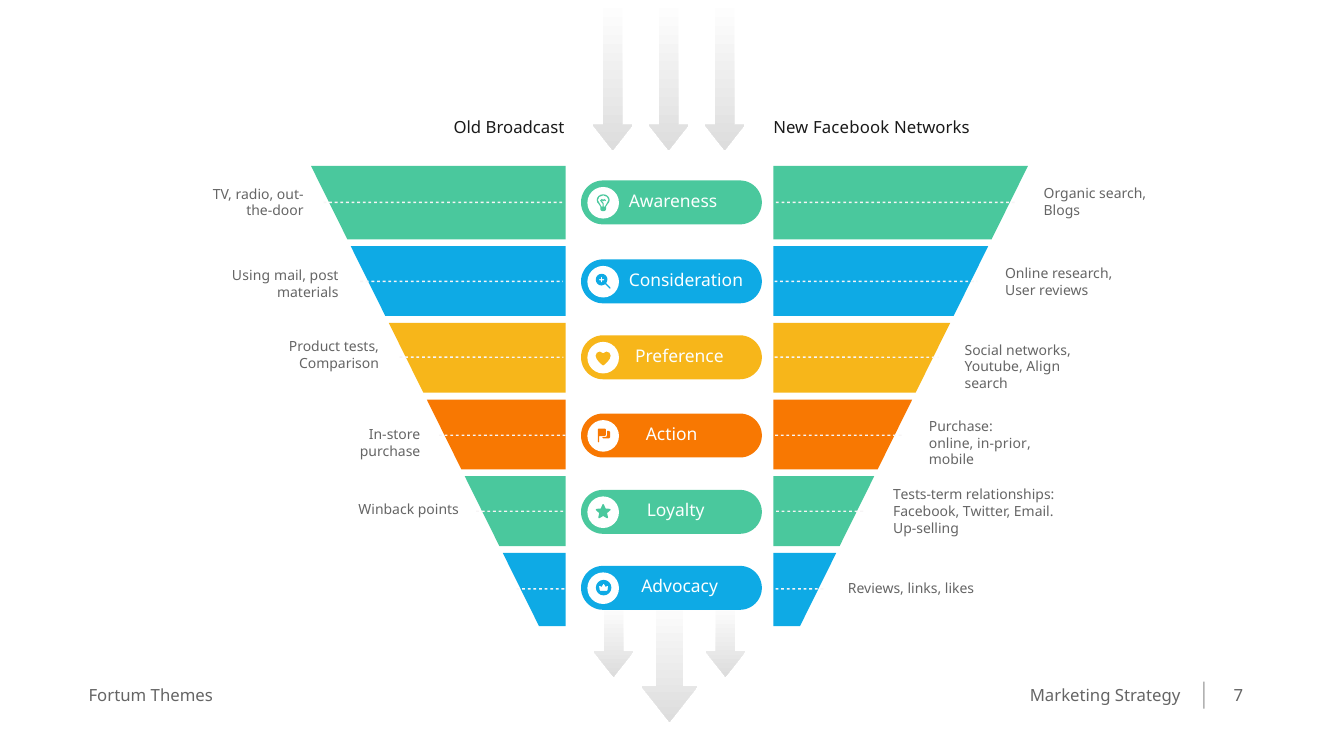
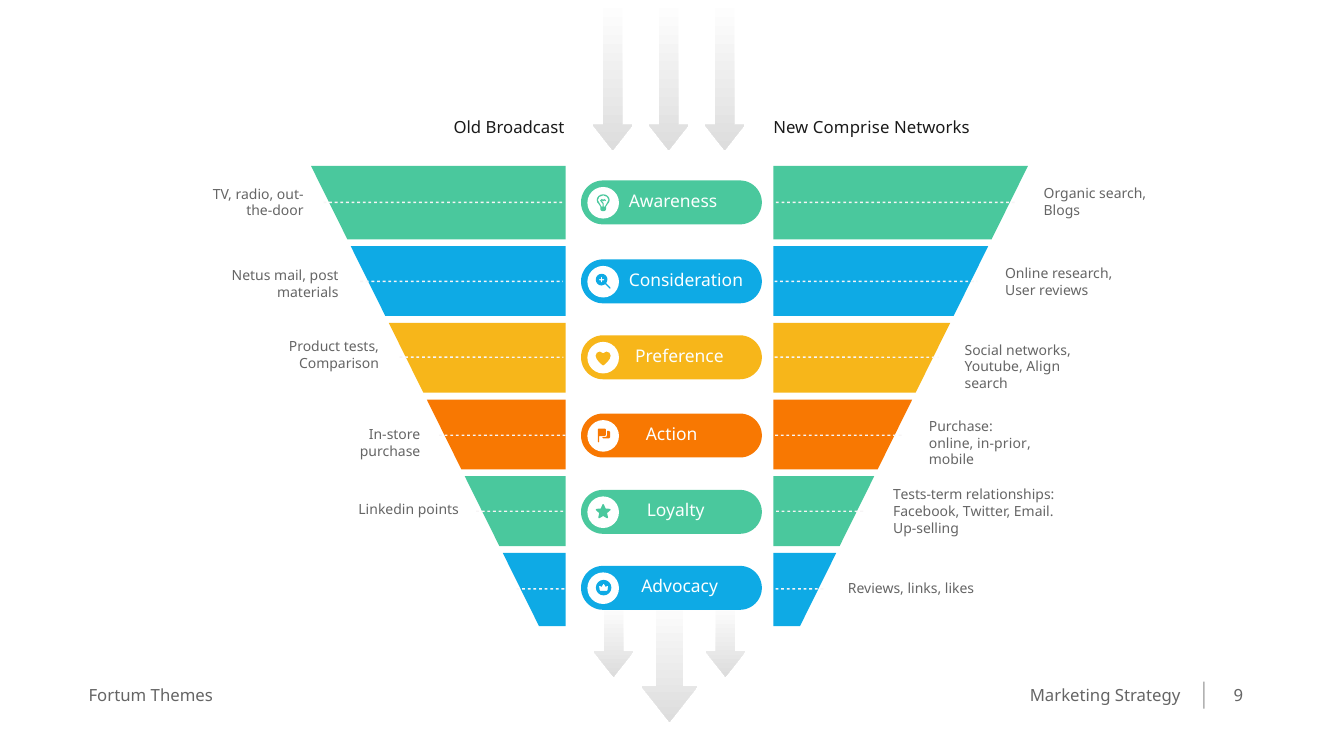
New Facebook: Facebook -> Comprise (851, 128)
Using: Using -> Netus (251, 276)
Winback: Winback -> Linkedin (386, 510)
7: 7 -> 9 (1238, 696)
